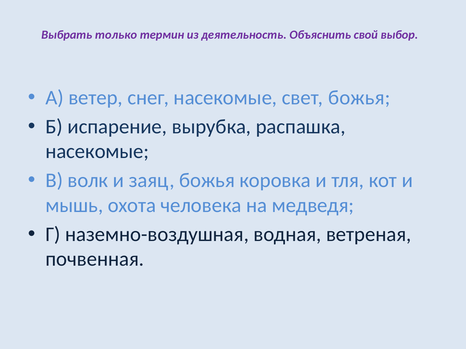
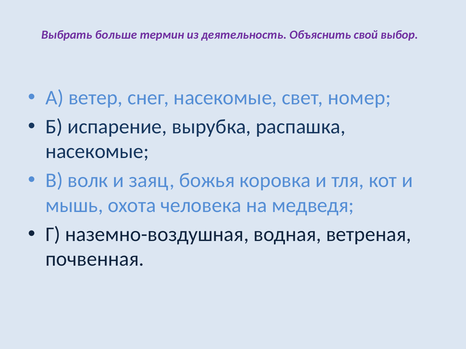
только: только -> больше (116, 35)
свет божья: божья -> номер (359, 98)
